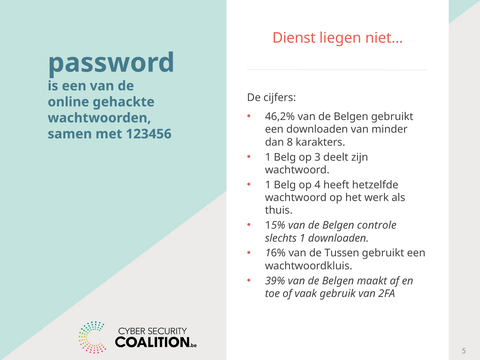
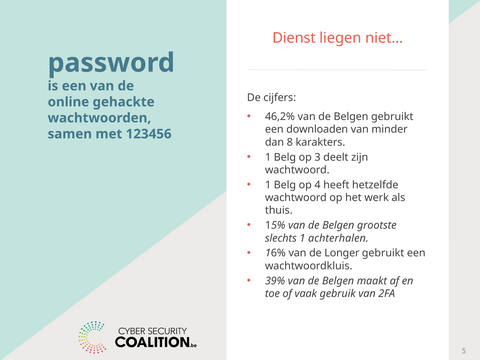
controle: controle -> grootste (377, 225)
1 downloaden: downloaden -> achterhalen (338, 238)
Tussen: Tussen -> Longer (342, 253)
